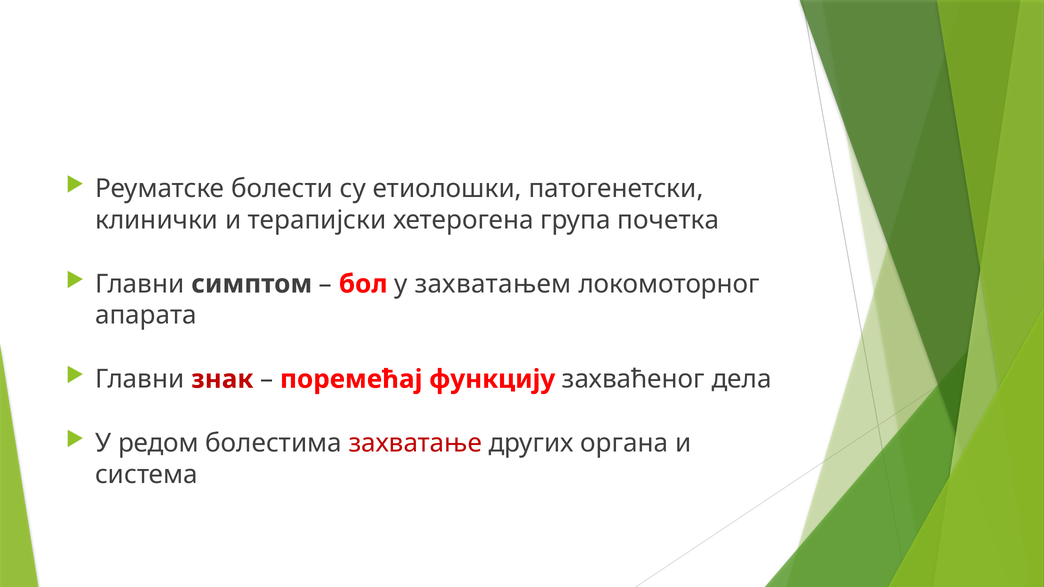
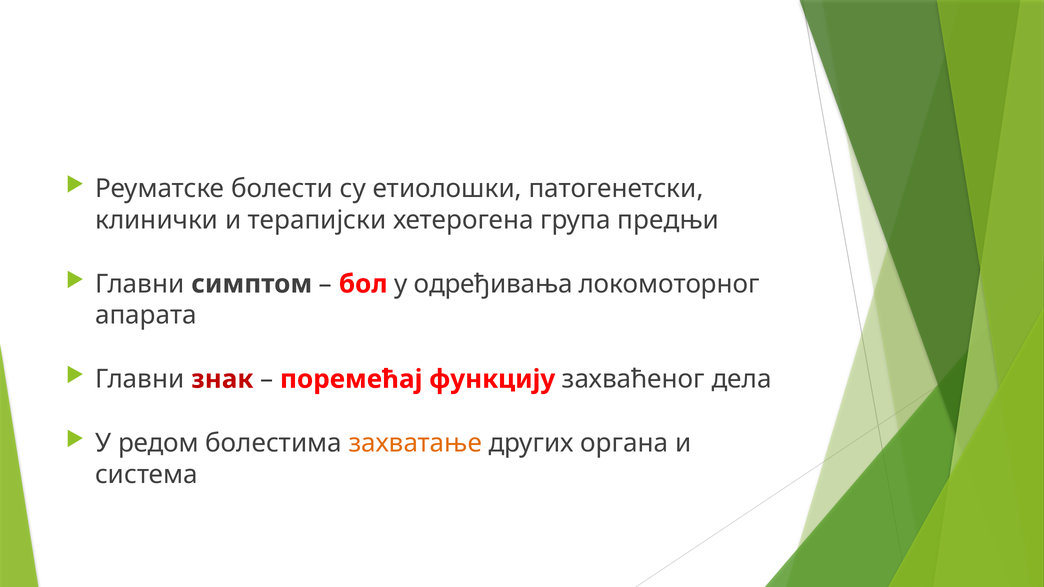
почетка: почетка -> предњи (668, 220)
захватањем: захватањем -> одређивања (493, 284)
захватање colour: red -> orange (415, 443)
